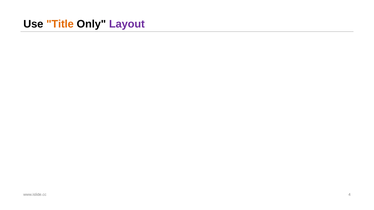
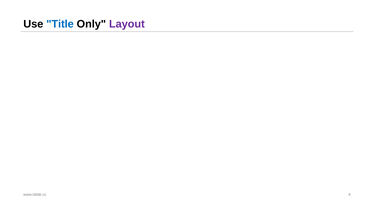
Title colour: orange -> blue (60, 24)
